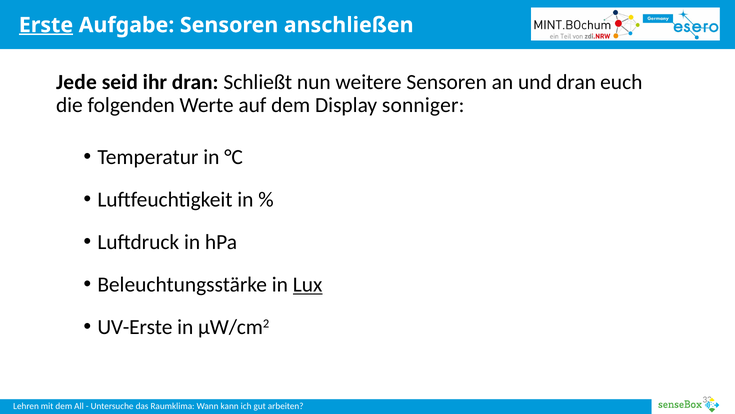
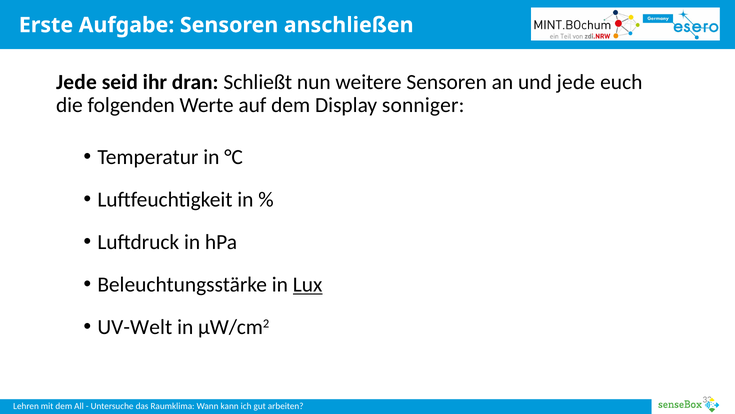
Erste underline: present -> none (46, 25)
und dran: dran -> jede (576, 82)
UV-Erste: UV-Erste -> UV-Welt (135, 327)
